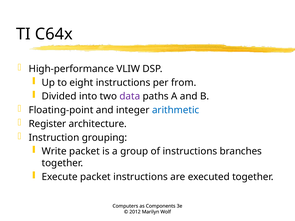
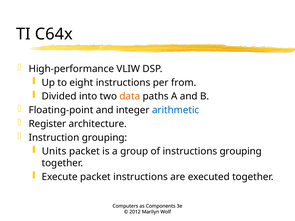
data colour: purple -> orange (130, 96)
Write: Write -> Units (54, 151)
instructions branches: branches -> grouping (241, 151)
